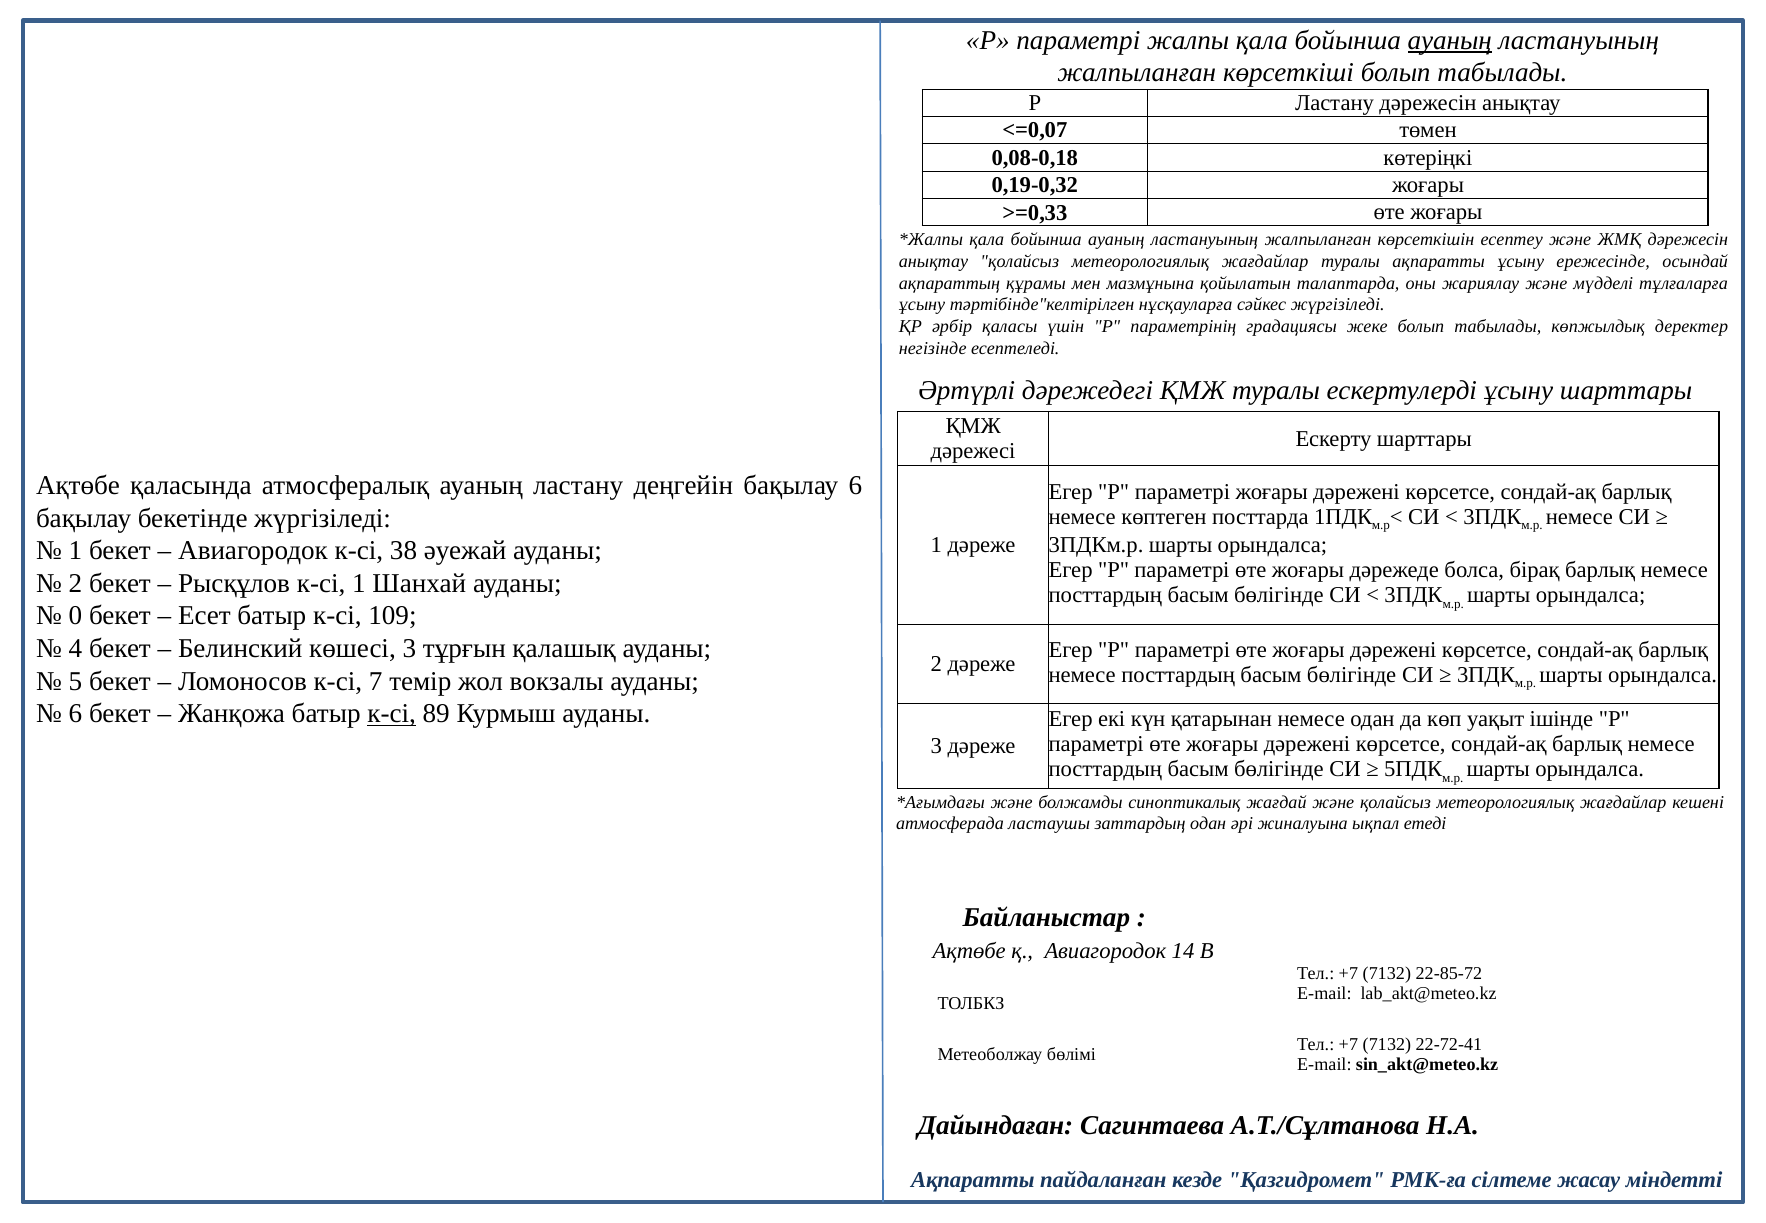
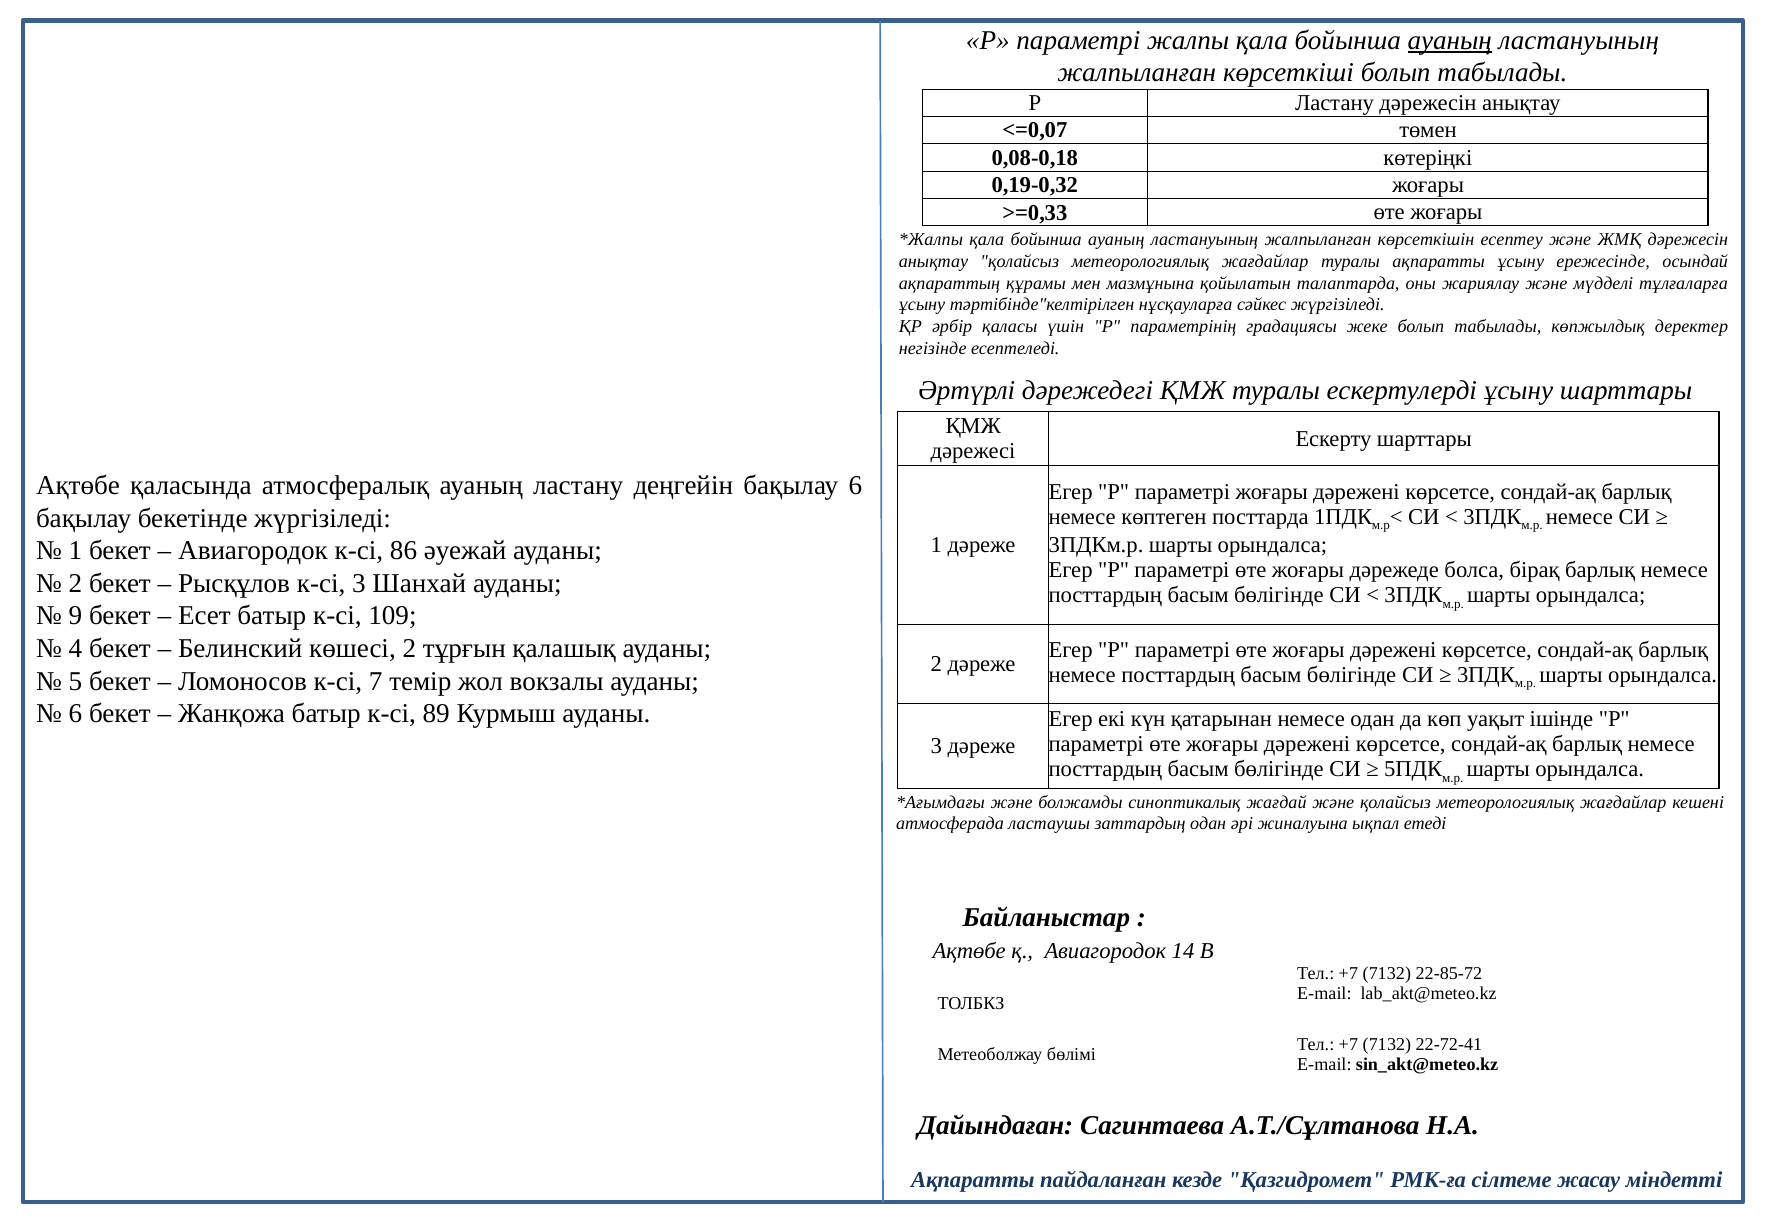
38: 38 -> 86 (404, 550)
к-сі 1: 1 -> 3 (359, 583)
0: 0 -> 9 (76, 616)
көшесі 3: 3 -> 2 (409, 648)
к-сі underline: present -> none (392, 713)
